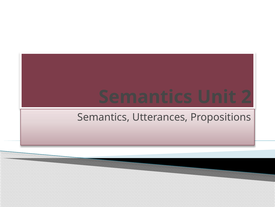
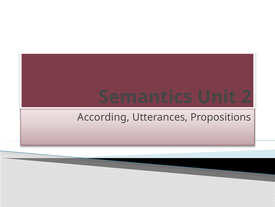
Semantics: Semantics -> According (103, 117)
